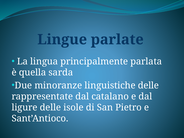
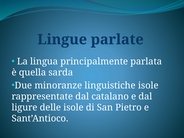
linguistiche delle: delle -> isole (148, 85)
